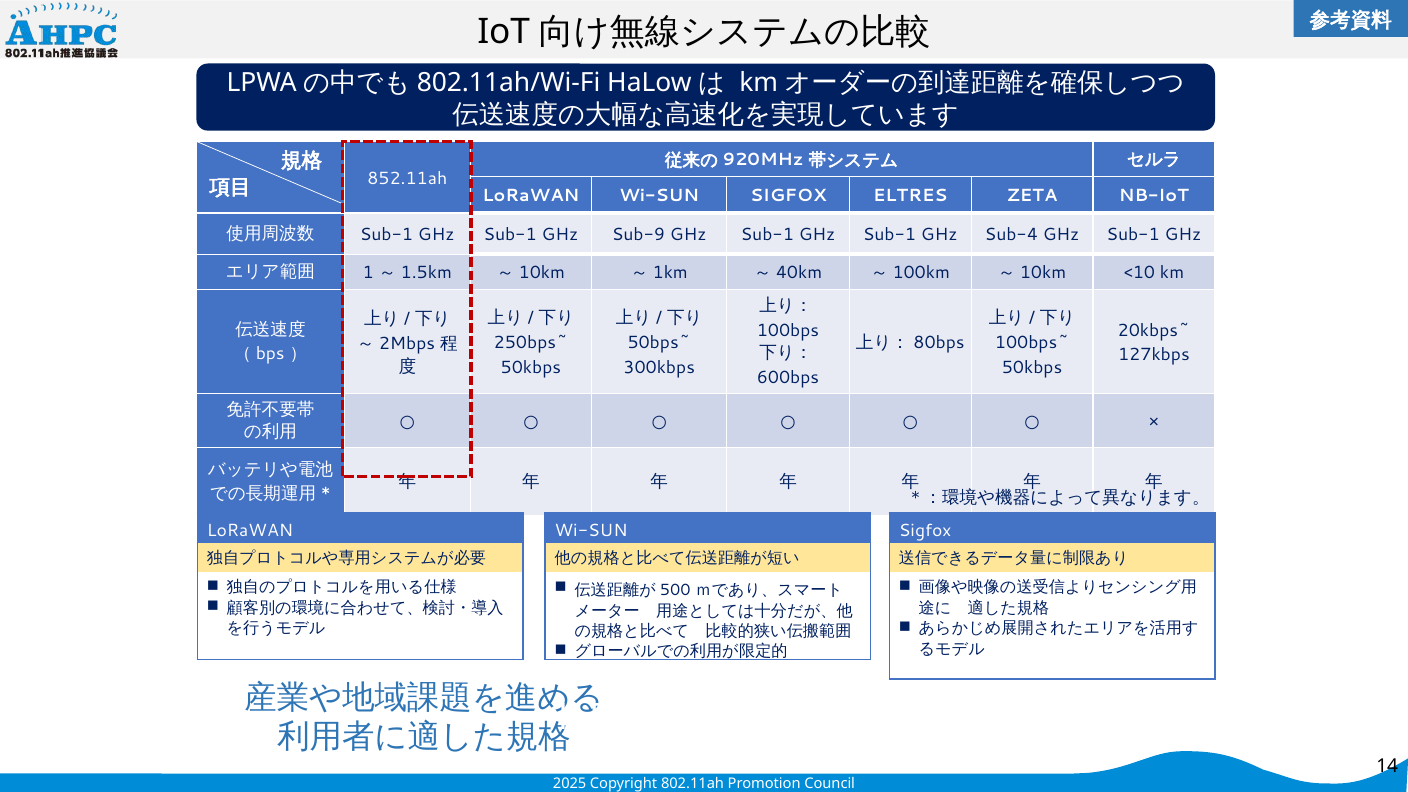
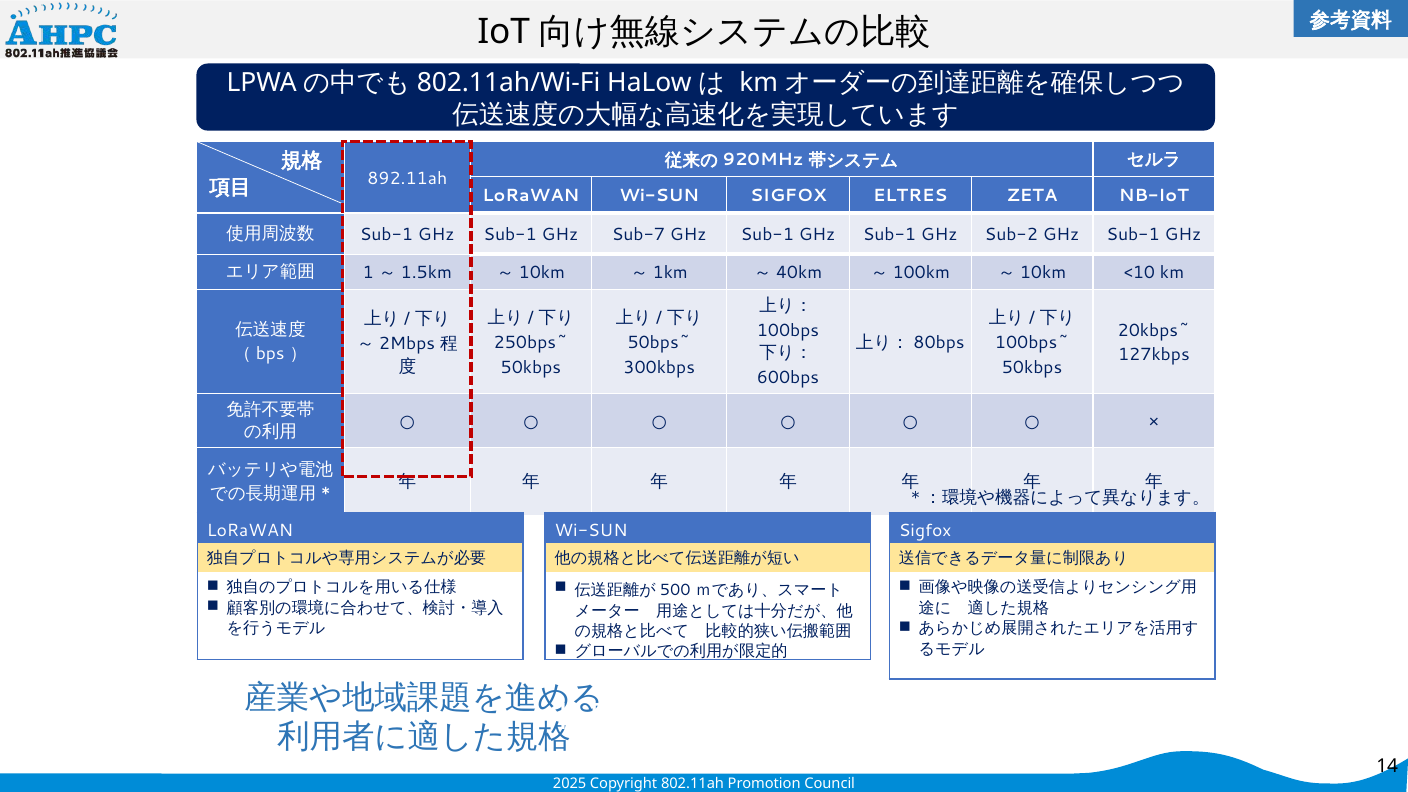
852.11ah: 852.11ah -> 892.11ah (407, 178)
Sub-9: Sub-9 -> Sub-7 (638, 235)
Sub-4: Sub-4 -> Sub-2 (1011, 235)
